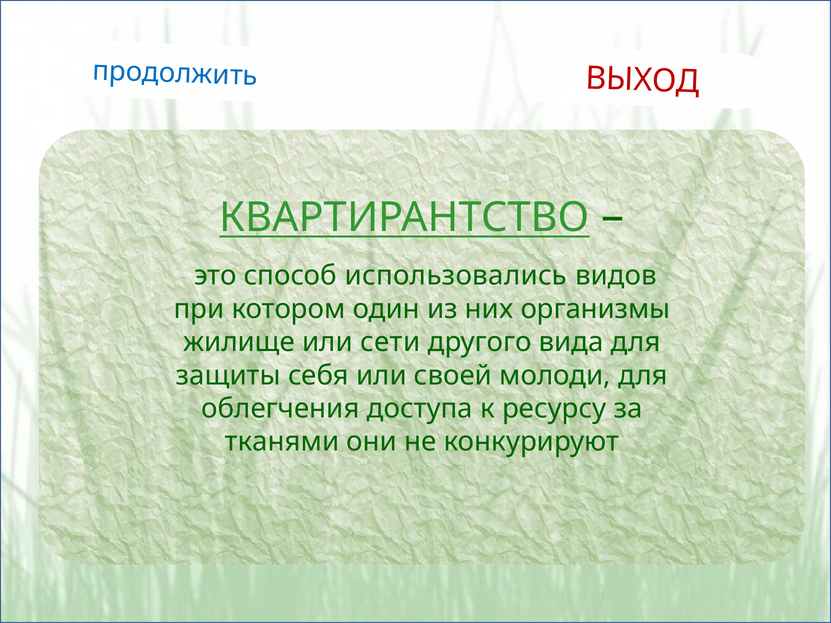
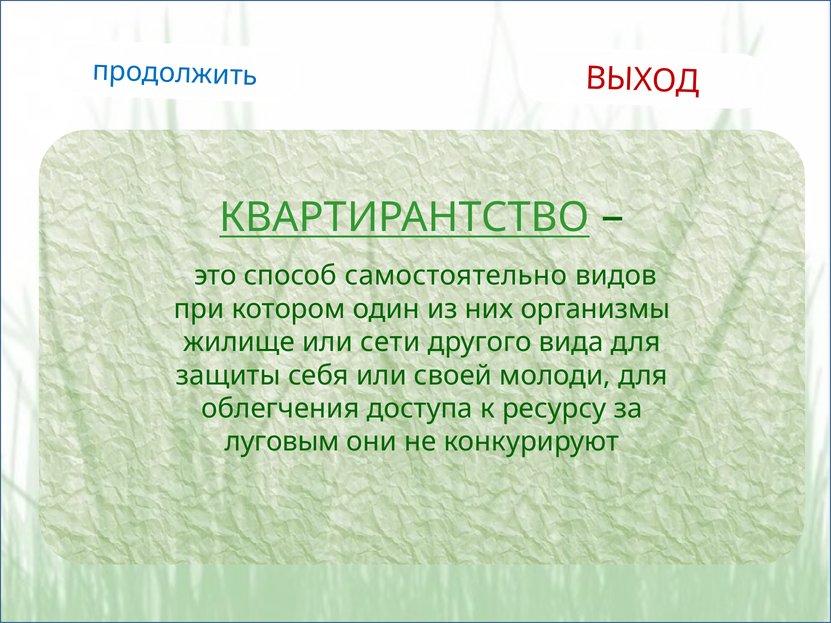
использовались: использовались -> самостоятельно (456, 276)
тканями: тканями -> луговым (282, 442)
